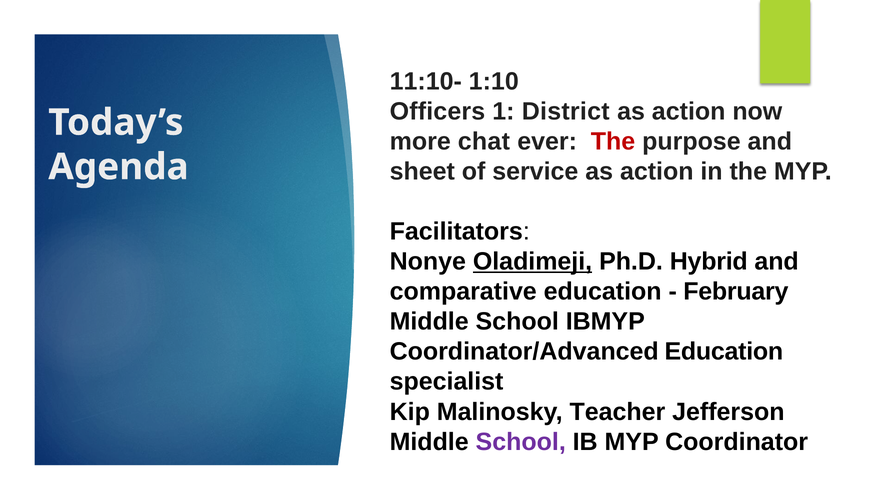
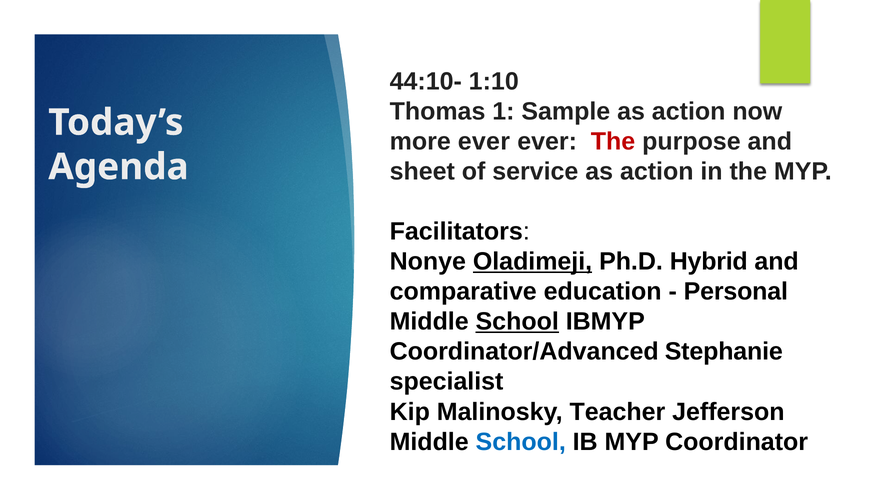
11:10-: 11:10- -> 44:10- (426, 81)
Officers: Officers -> Thomas (438, 111)
District: District -> Sample (566, 111)
more chat: chat -> ever (484, 141)
February: February -> Personal (736, 291)
School underline: none -> present (517, 321)
Coordinator/Advanced Education: Education -> Stephanie (724, 351)
School colour: purple -> blue (521, 441)
